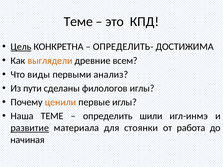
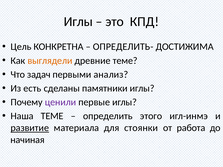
Теме: Теме -> Иглы (78, 22)
Цель underline: present -> none (21, 47)
древние всем: всем -> теме (125, 61)
виды: виды -> задач (39, 75)
пути: пути -> есть (32, 88)
филологов: филологов -> памятники (105, 88)
ценили colour: orange -> purple (61, 102)
шили: шили -> этого (151, 116)
